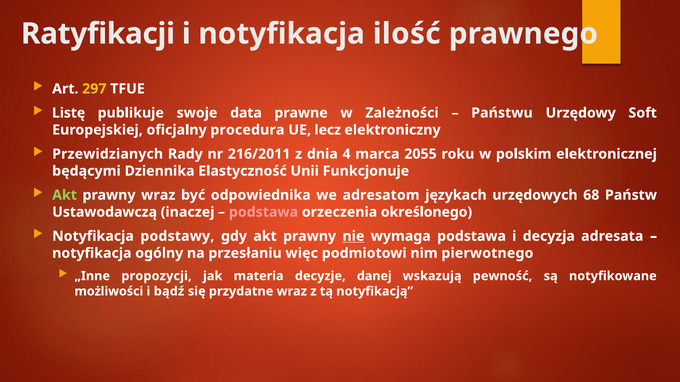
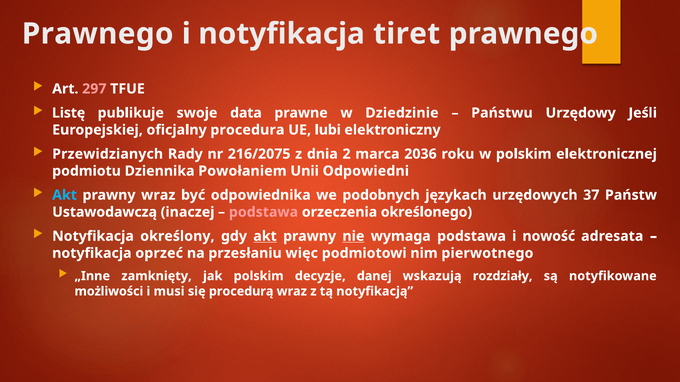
Ratyfikacji: Ratyfikacji -> Prawnego (98, 34)
ilość: ilość -> tiret (407, 34)
297 colour: yellow -> pink (94, 89)
Zależności: Zależności -> Dziedzinie (402, 113)
Soft: Soft -> Jeśli (643, 113)
lecz: lecz -> lubi (328, 130)
216/2011: 216/2011 -> 216/2075 (259, 154)
4: 4 -> 2 (347, 154)
2055: 2055 -> 2036 (420, 154)
będącymi: będącymi -> podmiotu (87, 171)
Elastyczność: Elastyczność -> Powołaniem (242, 171)
Funkcjonuje: Funkcjonuje -> Odpowiedni (366, 171)
Akt colour: light green -> light blue (65, 195)
adresatom: adresatom -> podobnych (381, 195)
68: 68 -> 37 (591, 195)
podstawy: podstawy -> określony (177, 236)
akt underline: none -> present (265, 236)
decyzja: decyzja -> nowość (549, 236)
ogólny: ogólny -> oprzeć (159, 253)
propozycji: propozycji -> zamknięty (157, 276)
jak materia: materia -> polskim (259, 276)
pewność: pewność -> rozdziały (503, 276)
bądź: bądź -> musi (169, 292)
przydatne: przydatne -> procedurą (241, 292)
